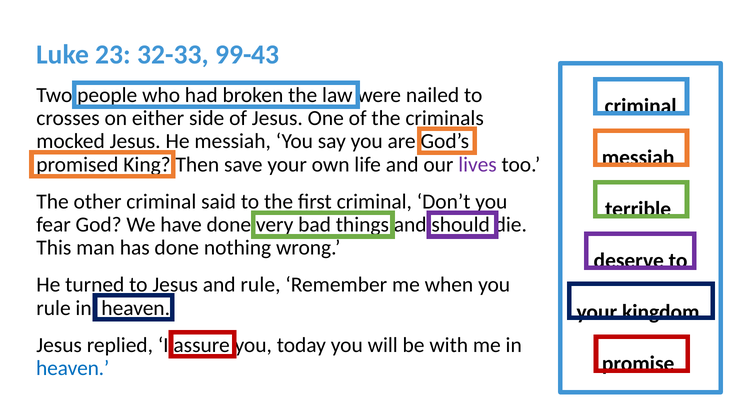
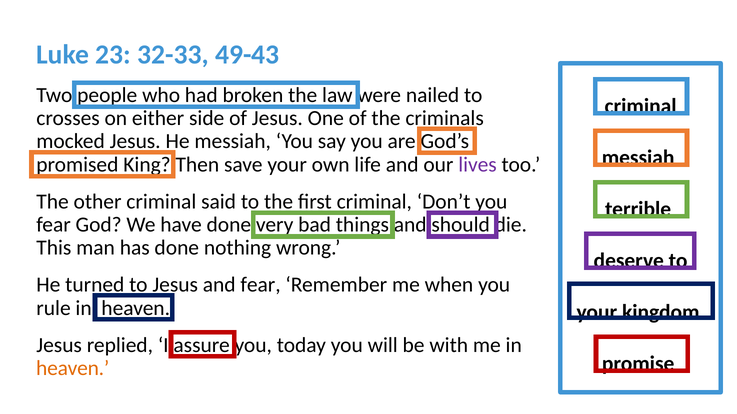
99-43: 99-43 -> 49-43 (247, 55)
and rule: rule -> fear (261, 285)
heaven colour: blue -> orange (73, 369)
